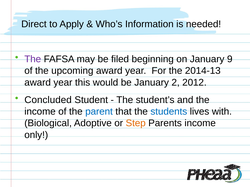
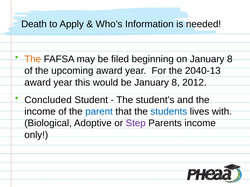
Direct: Direct -> Death (34, 24)
The colour: purple -> orange (33, 59)
on January 9: 9 -> 8 (230, 59)
2014-13: 2014-13 -> 2040-13 (203, 71)
be January 2: 2 -> 8 (176, 83)
Step colour: orange -> purple (136, 123)
